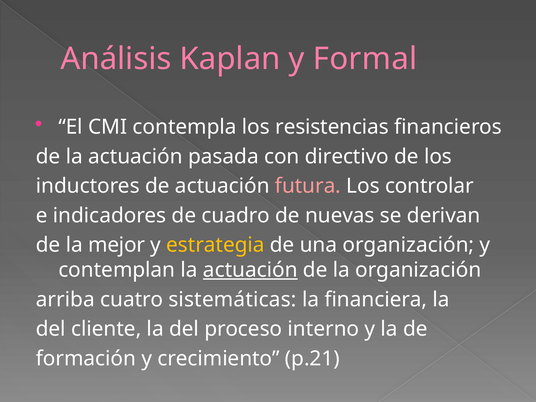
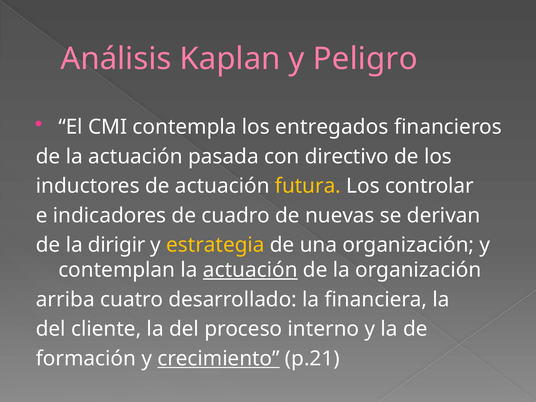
Formal: Formal -> Peligro (365, 59)
resistencias: resistencias -> entregados (332, 127)
futura colour: pink -> yellow (308, 186)
mejor: mejor -> dirigir (117, 245)
sistemáticas: sistemáticas -> desarrollado (233, 300)
crecimiento underline: none -> present (219, 359)
